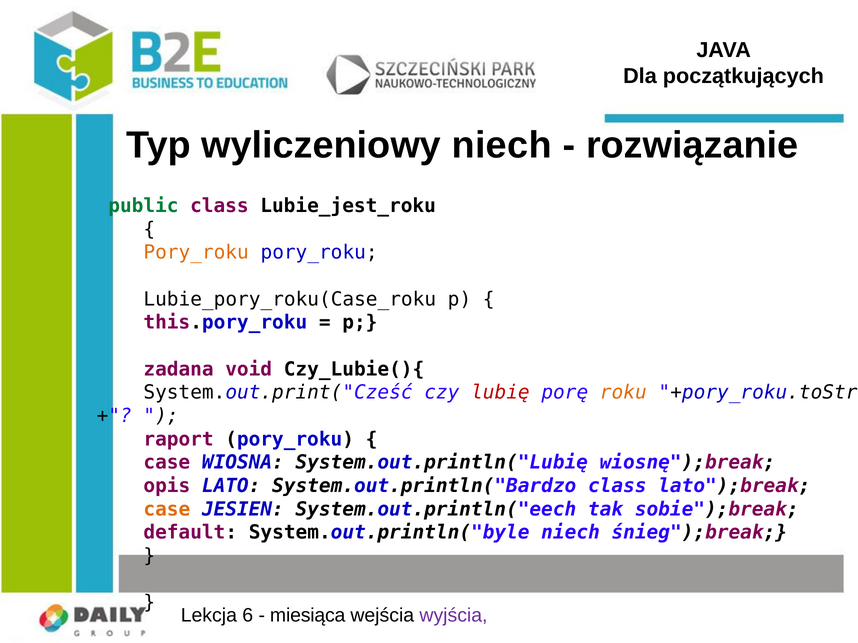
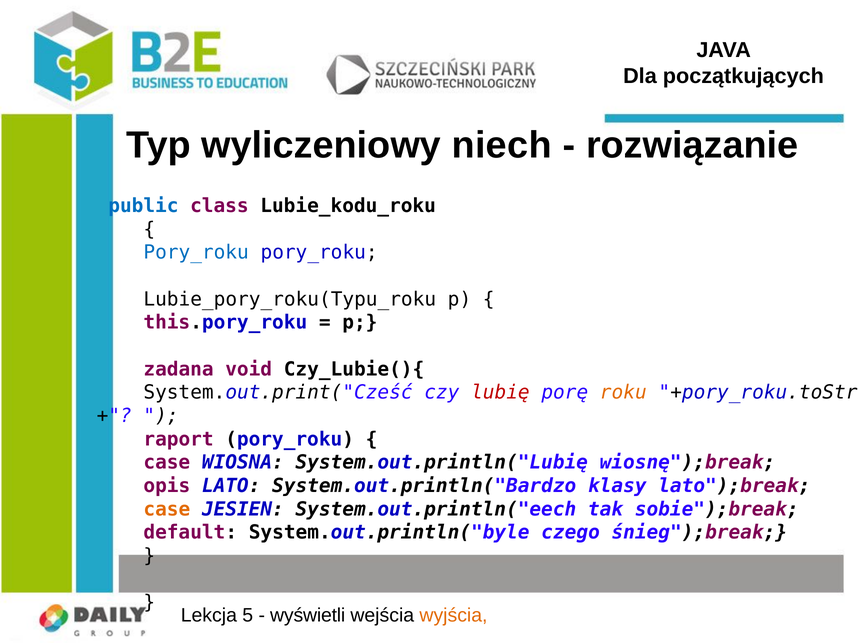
public colour: green -> blue (143, 206)
Lubie_jest_roku: Lubie_jest_roku -> Lubie_kodu_roku (348, 206)
Pory_roku colour: orange -> blue (196, 253)
Lubie_pory_roku(Case_roku: Lubie_pory_roku(Case_roku -> Lubie_pory_roku(Typu_roku (290, 299)
System.out.println("Bardzo class: class -> klasy (617, 486)
System.out.println("byle niech: niech -> czego (571, 533)
6: 6 -> 5 (248, 616)
miesiąca: miesiąca -> wyświetli (308, 616)
wyjścia colour: purple -> orange (453, 616)
